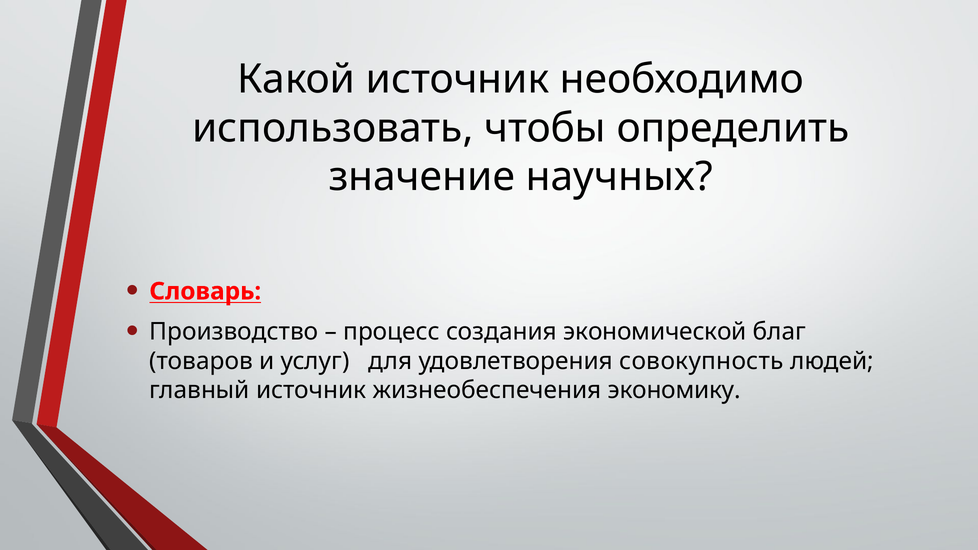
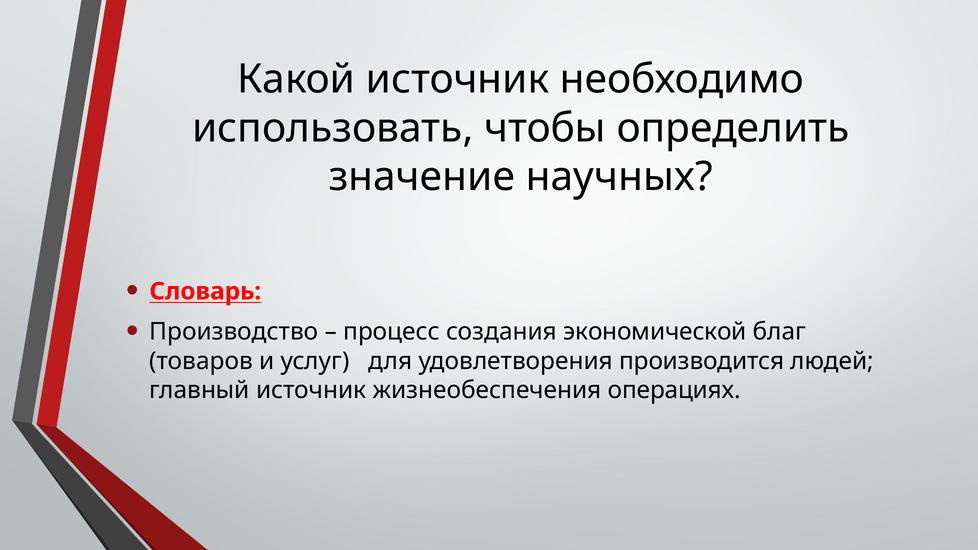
совокупность: совокупность -> производится (702, 361)
экономику: экономику -> операциях (674, 390)
